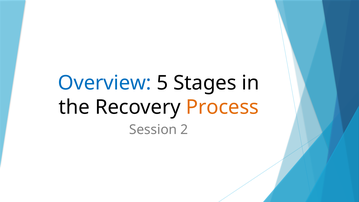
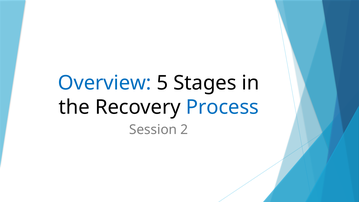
Process colour: orange -> blue (222, 107)
